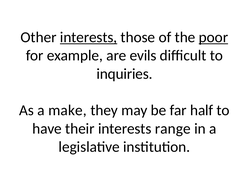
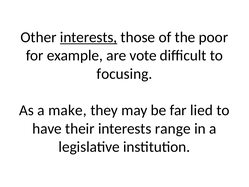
poor underline: present -> none (213, 37)
evils: evils -> vote (143, 55)
inquiries: inquiries -> focusing (124, 74)
half: half -> lied (202, 110)
